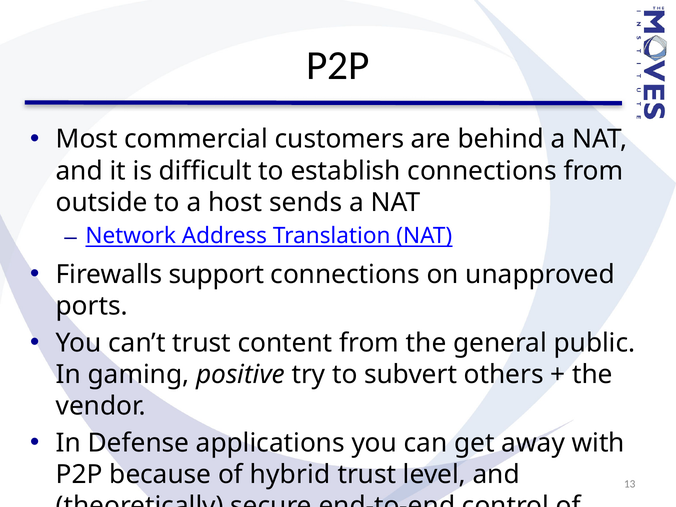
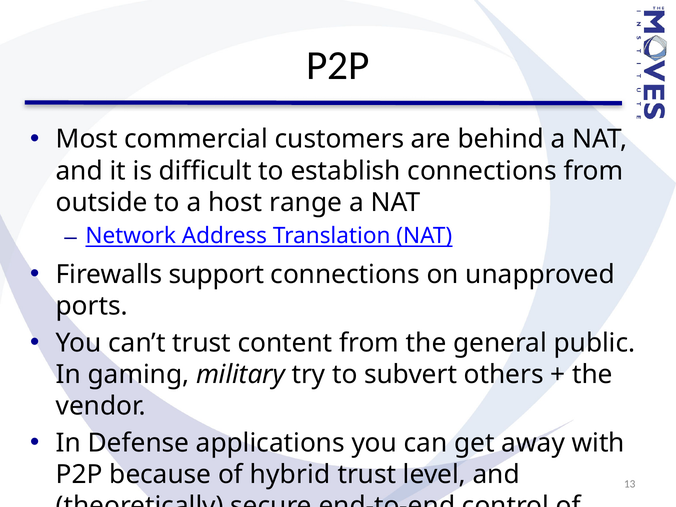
sends: sends -> range (306, 202)
positive: positive -> military (241, 374)
